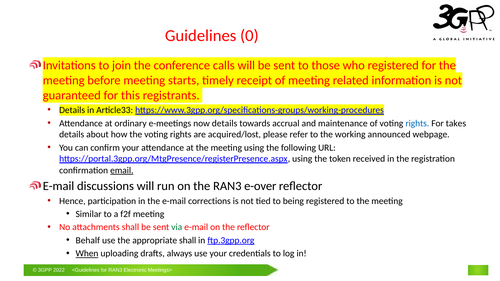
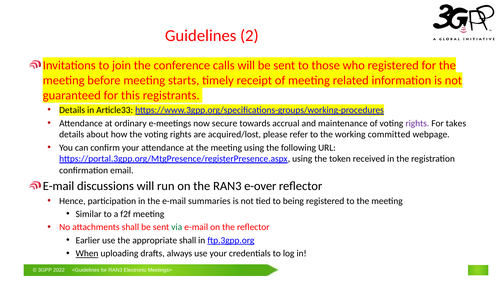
0: 0 -> 2 (249, 36)
now details: details -> secure (225, 123)
rights colour: blue -> purple (417, 123)
announced: announced -> committed (389, 135)
email underline: present -> none (122, 170)
corrections: corrections -> summaries (209, 201)
Behalf: Behalf -> Earlier (88, 240)
